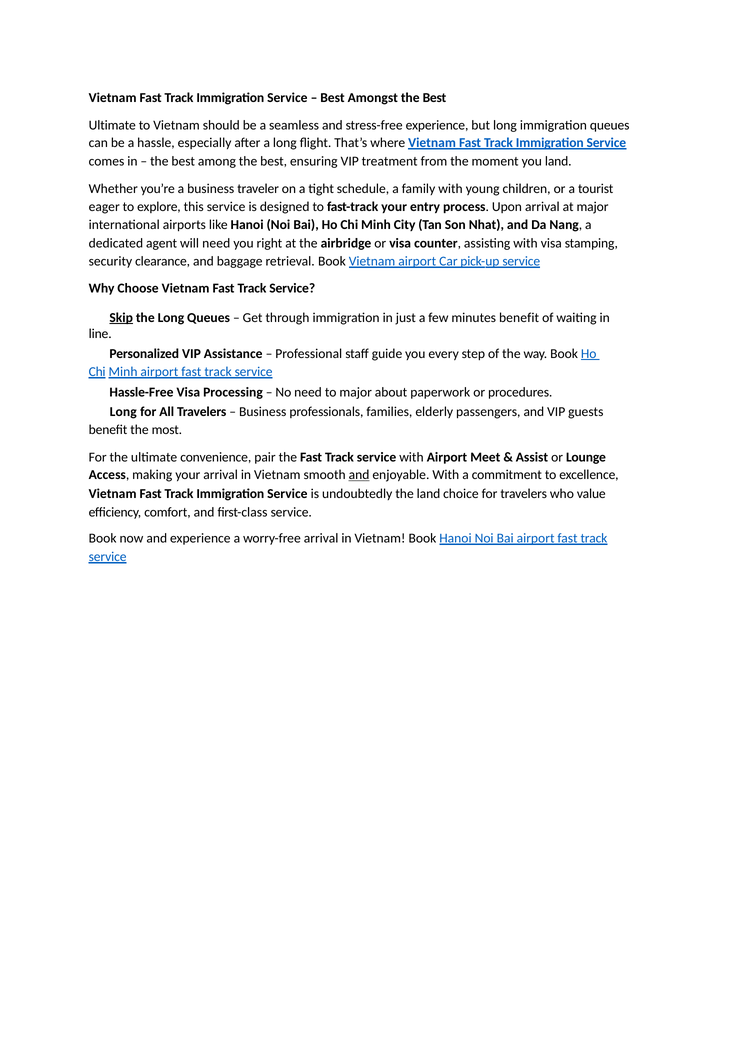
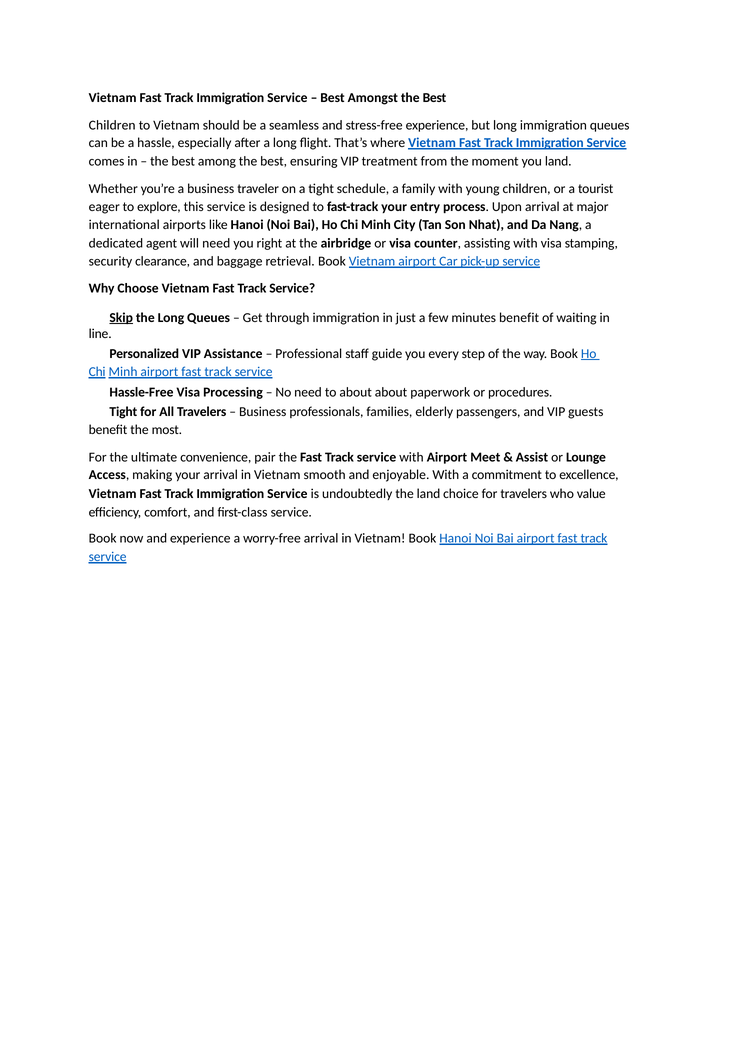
Ultimate: Ultimate -> Children (112, 125)
to major: major -> about (356, 392)
Long: Long -> Tight (123, 411)
and underline: present -> none (359, 475)
